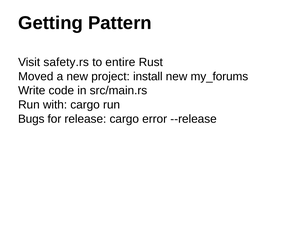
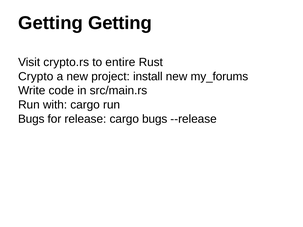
Getting Pattern: Pattern -> Getting (120, 23)
safety.rs: safety.rs -> crypto.rs (66, 62)
Moved: Moved -> Crypto (36, 77)
cargo error: error -> bugs (155, 119)
